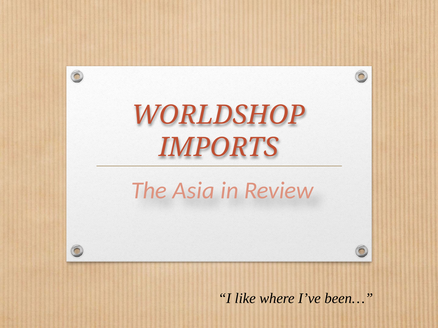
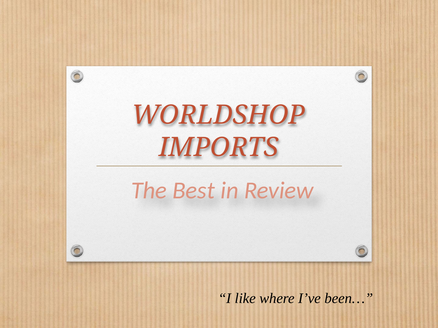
Asia: Asia -> Best (194, 191)
